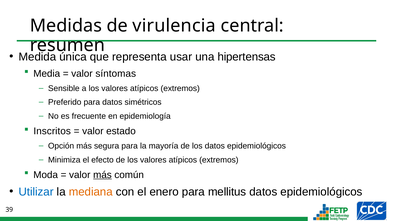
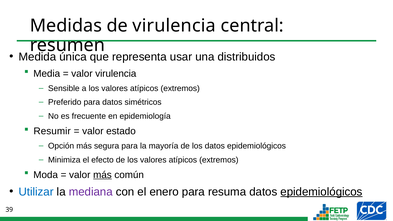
hipertensas: hipertensas -> distribuidos (247, 57)
valor síntomas: síntomas -> virulencia (116, 74)
Inscritos: Inscritos -> Resumir (52, 131)
mediana colour: orange -> purple (91, 192)
mellitus: mellitus -> resuma (227, 192)
epidemiológicos underline: none -> present (321, 192)
